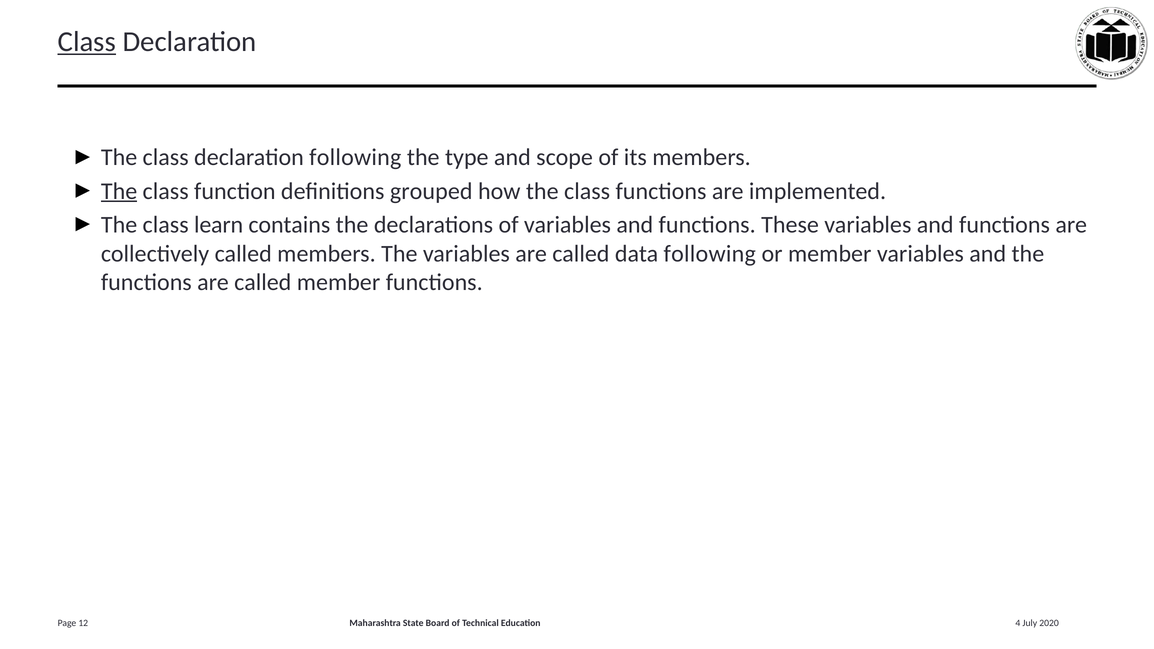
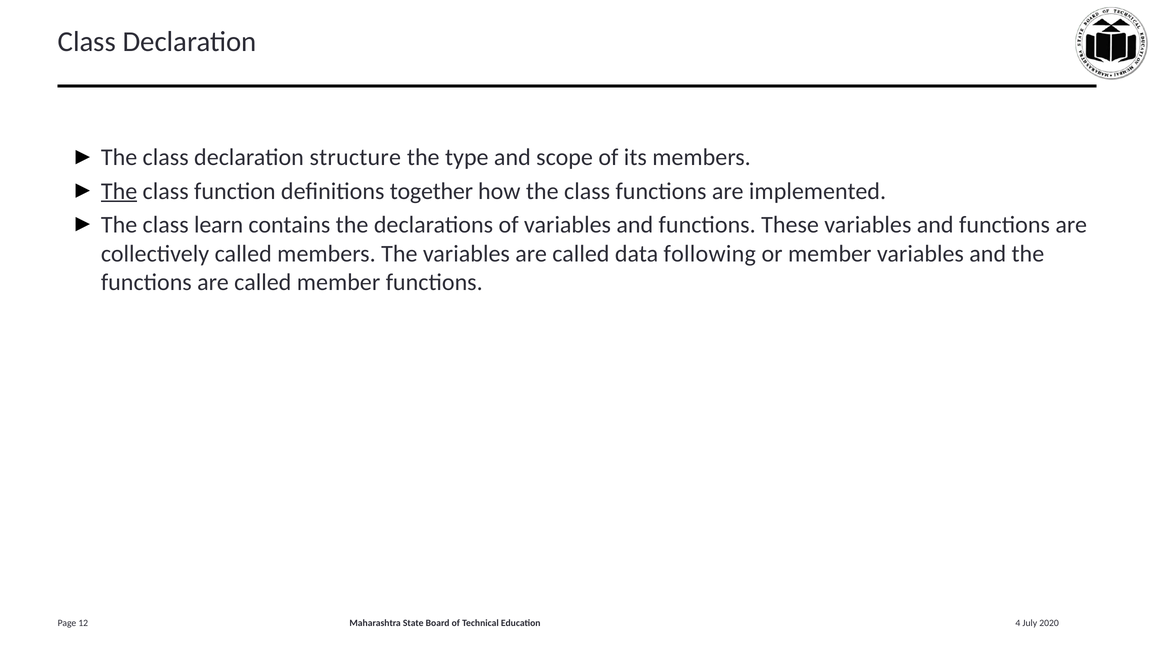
Class underline: present -> none (87, 42)
declaration following: following -> structure (355, 157)
grouped: grouped -> together (431, 191)
